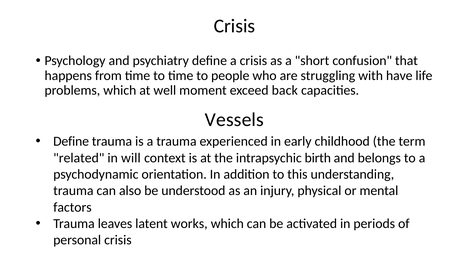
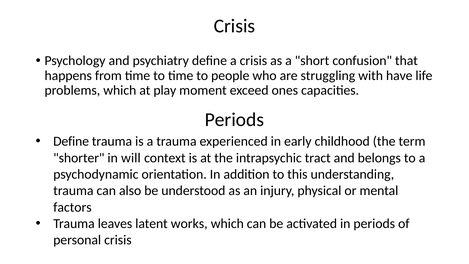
well: well -> play (165, 90)
back: back -> ones (285, 90)
Vessels: Vessels -> Periods (234, 120)
related: related -> shorter (79, 158)
birth: birth -> tract (318, 158)
